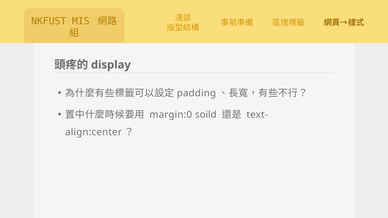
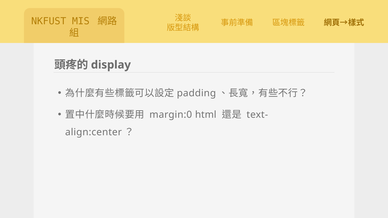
soild: soild -> html (206, 115)
